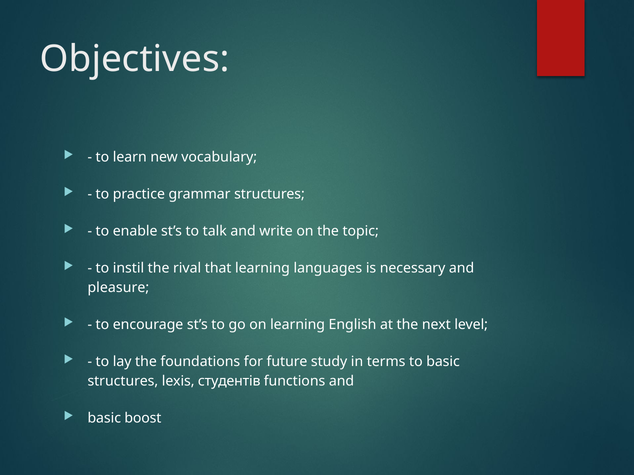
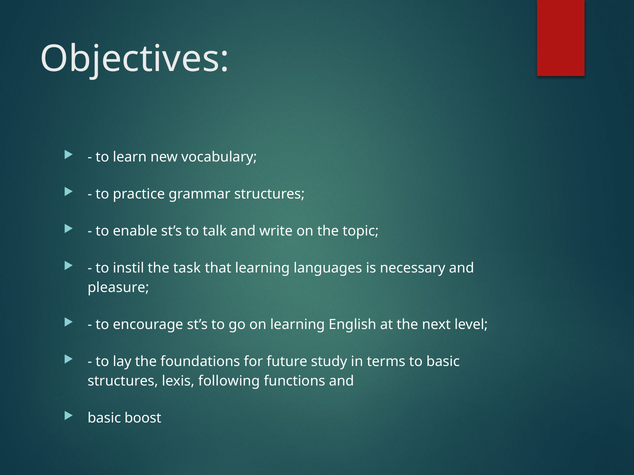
rival: rival -> task (187, 269)
студентів: студентів -> following (229, 382)
